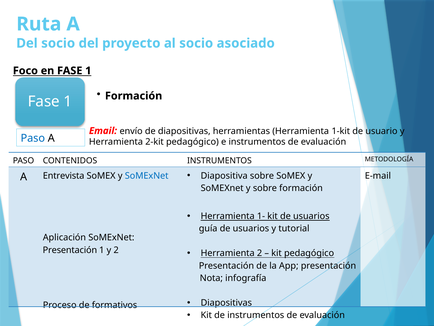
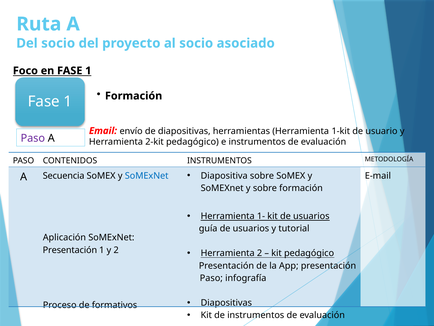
Paso colour: blue -> purple (33, 138)
Entrevista: Entrevista -> Secuencia (64, 175)
Nota: Nota -> Paso (211, 278)
